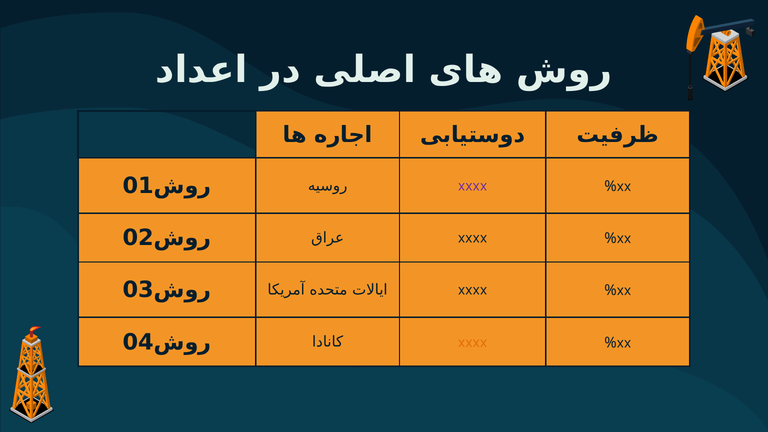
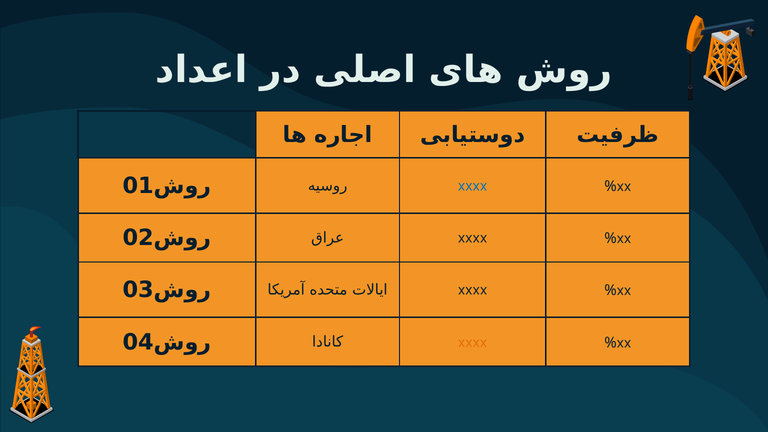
xxxx colour: purple -> blue (473, 186)
